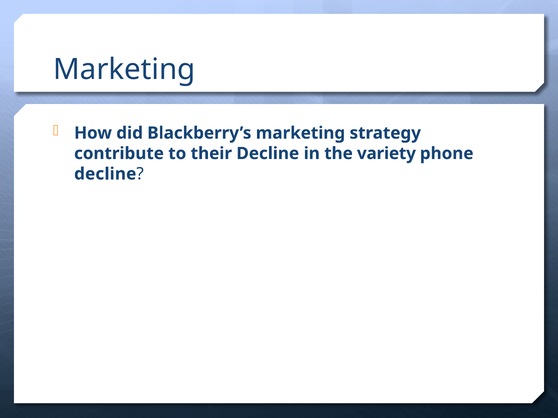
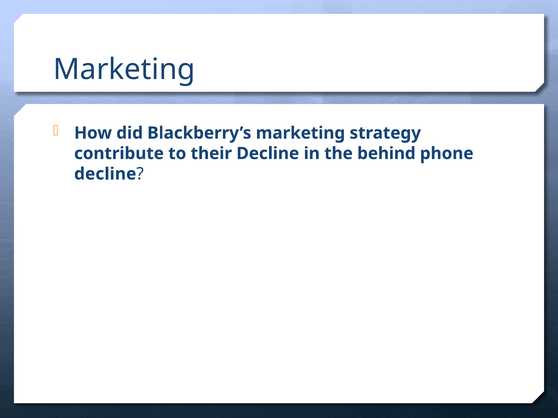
variety: variety -> behind (386, 154)
